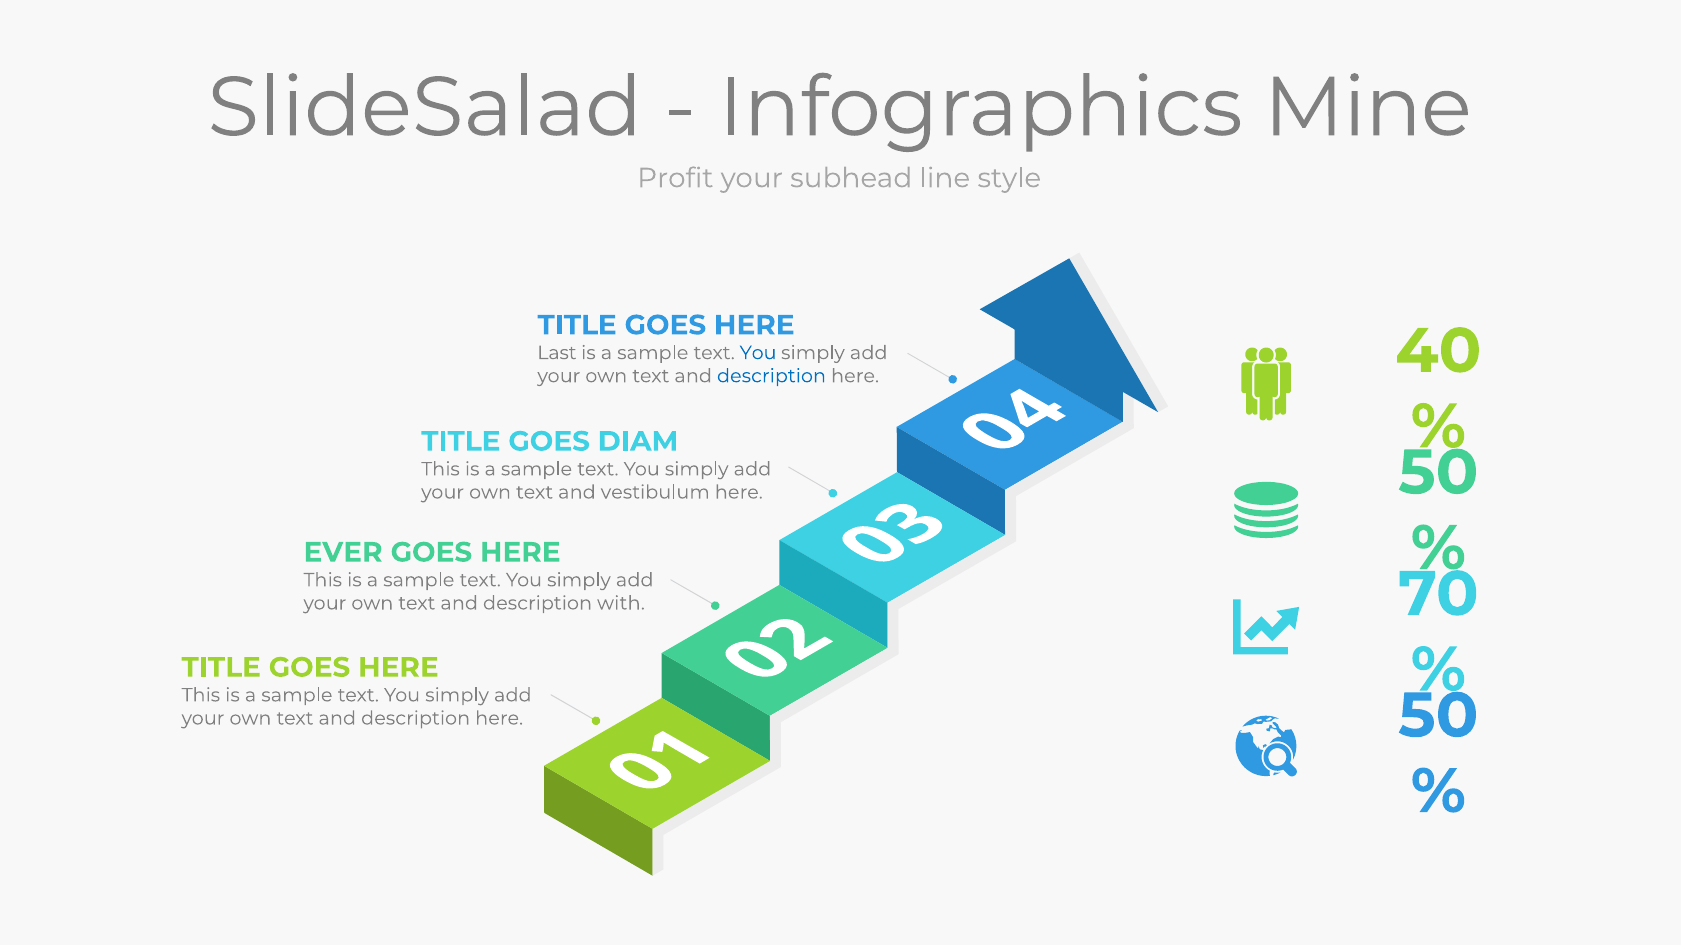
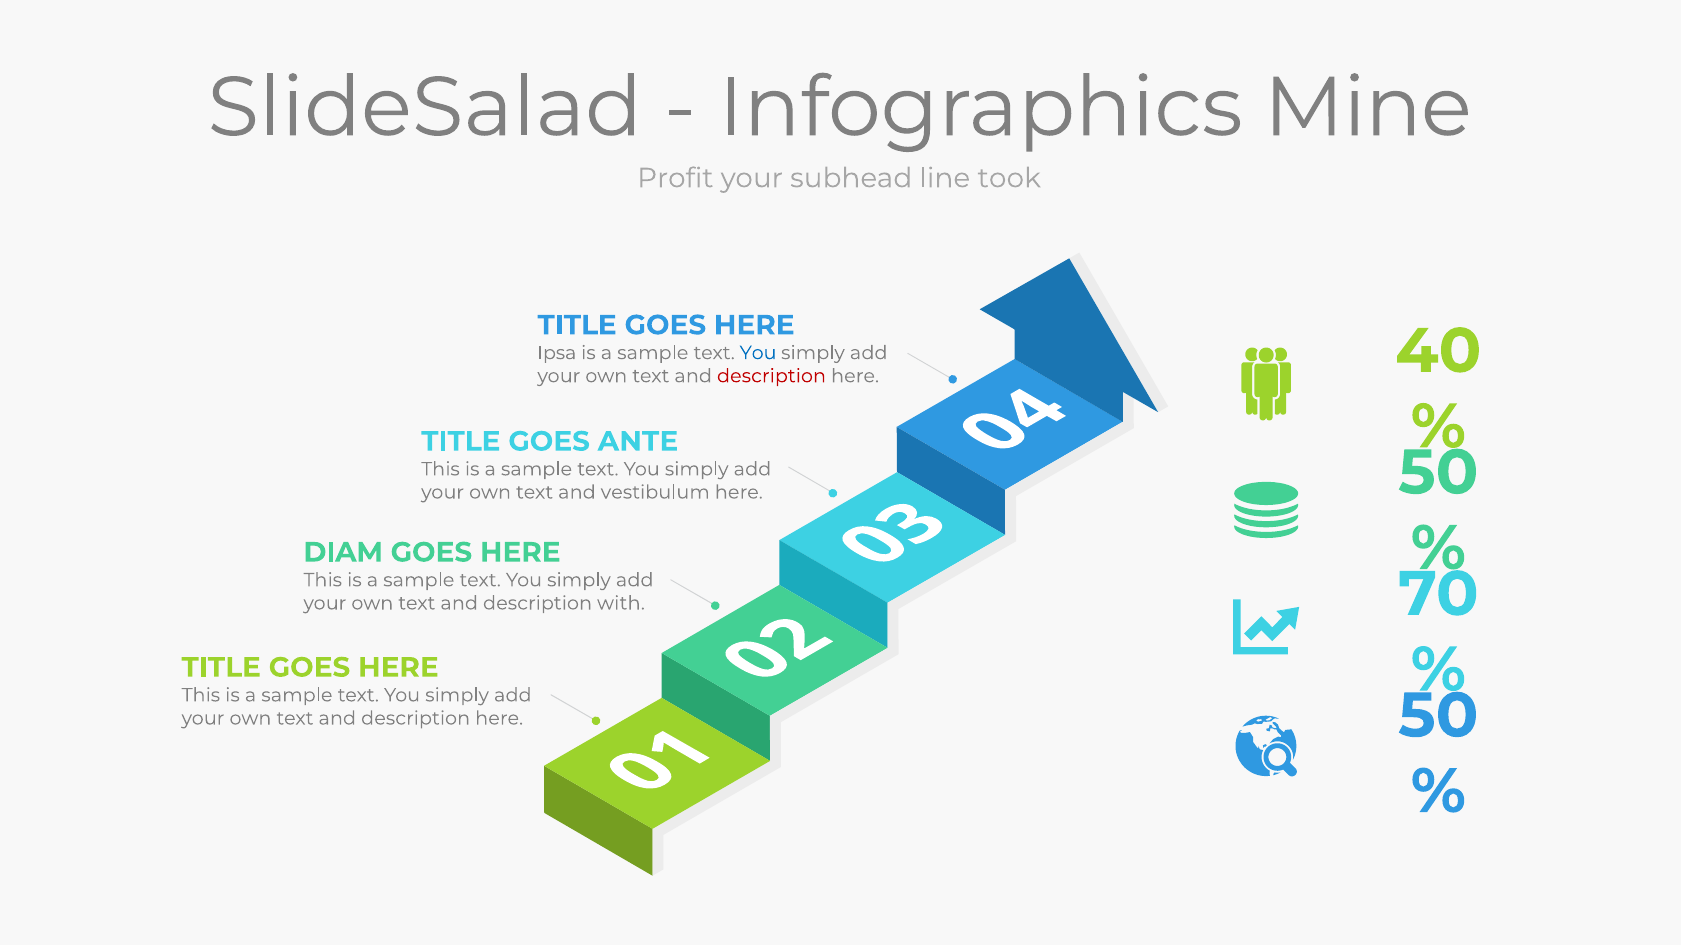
style: style -> took (1009, 178)
Last: Last -> Ipsa (557, 353)
description colour: blue -> red (771, 376)
DIAM: DIAM -> ANTE (638, 442)
EVER: EVER -> DIAM (343, 553)
